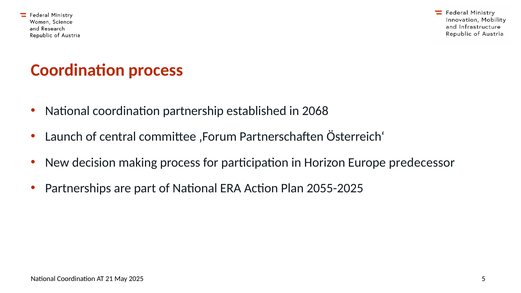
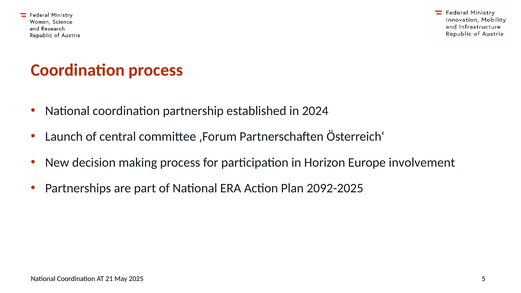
2068: 2068 -> 2024 (315, 111)
predecessor: predecessor -> involvement (422, 163)
2055-2025: 2055-2025 -> 2092-2025 (335, 188)
